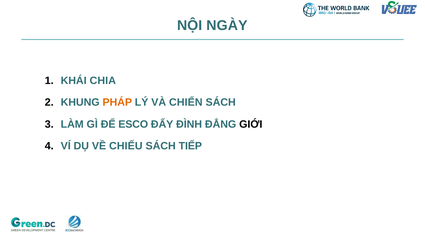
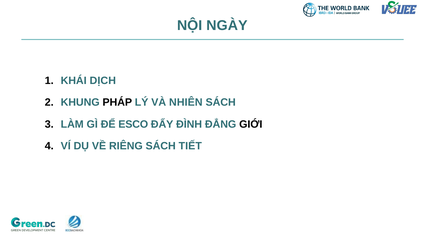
CHIA: CHIA -> DỊCH (103, 81)
PHÁP colour: orange -> black (117, 102)
CHIẾN: CHIẾN -> NHIÊN (186, 102)
CHIẾU: CHIẾU -> RIÊNG (126, 146)
TIẾP: TIẾP -> TIẾT (190, 146)
